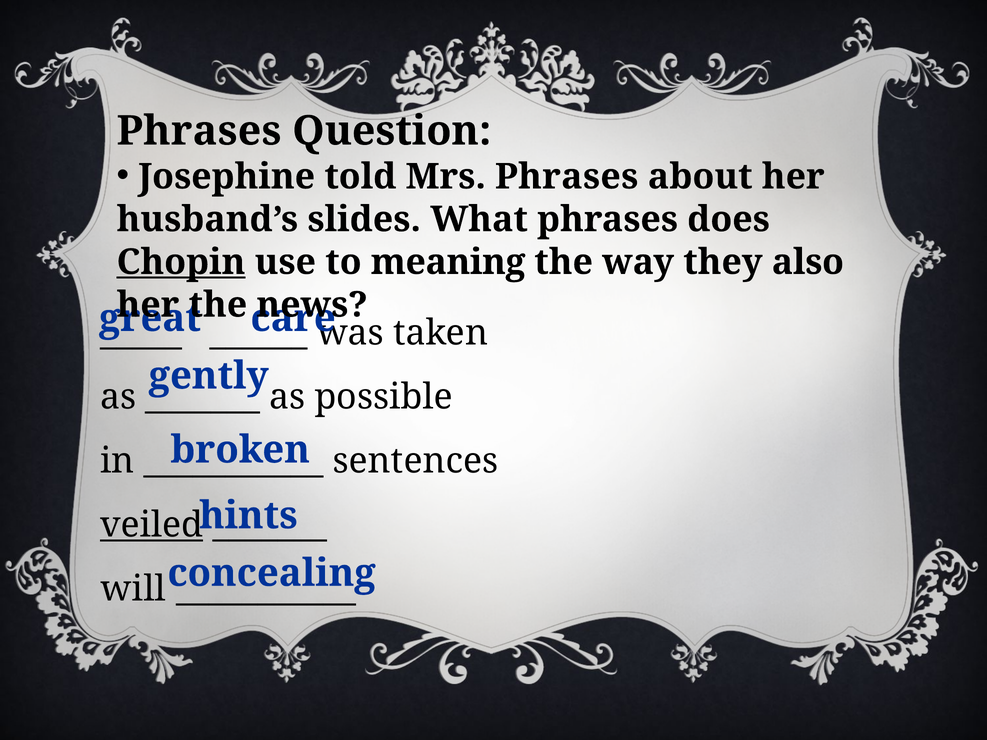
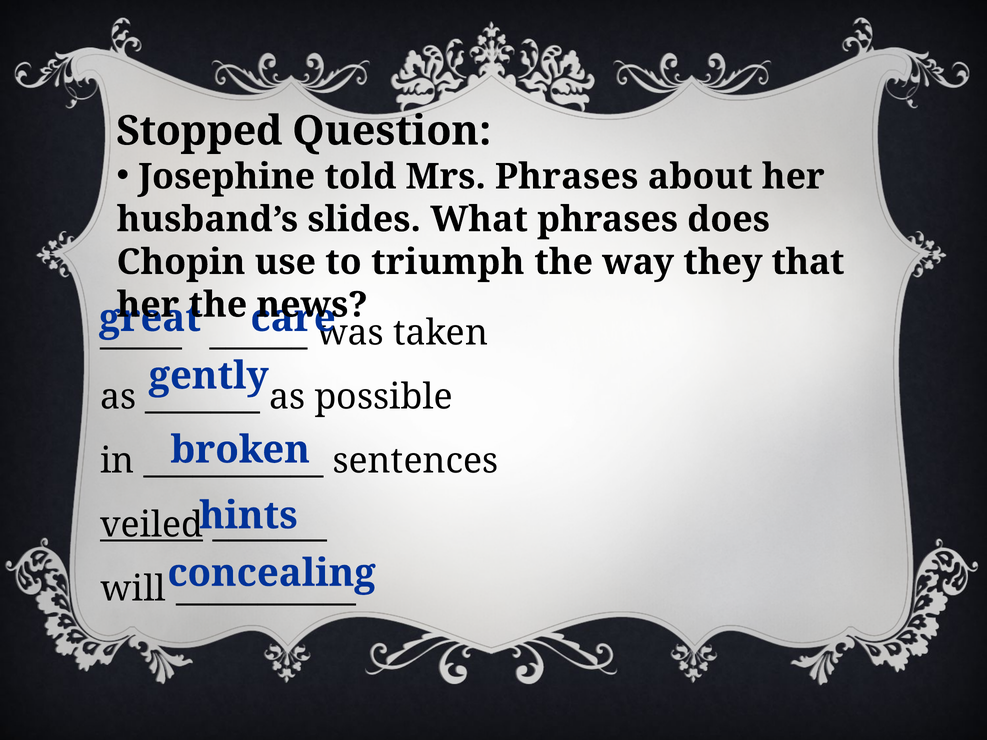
Phrases: Phrases -> Stopped (199, 131)
Chopin underline: present -> none (181, 262)
meaning: meaning -> triumph (448, 262)
also: also -> that (808, 262)
